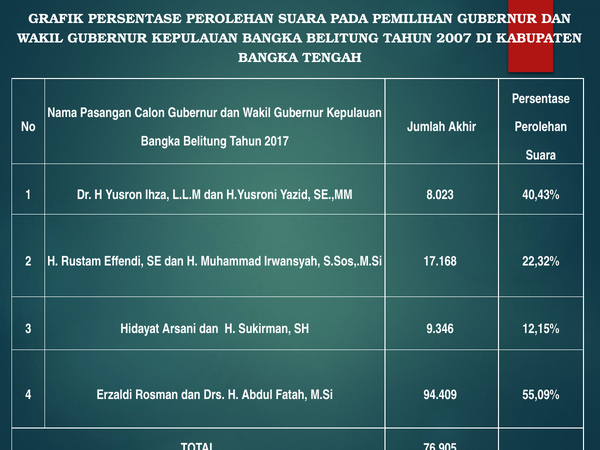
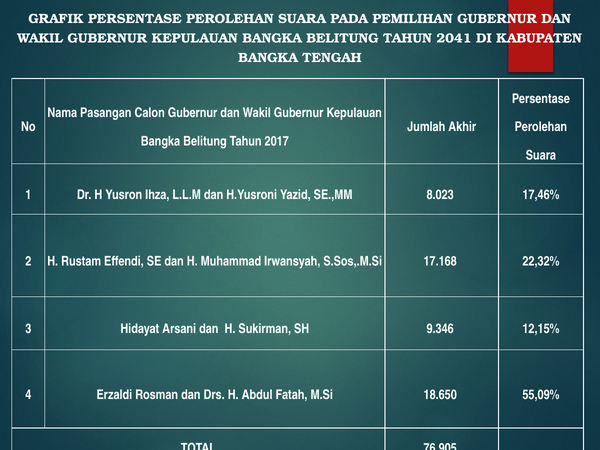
2007: 2007 -> 2041 (454, 38)
40,43%: 40,43% -> 17,46% (541, 195)
94.409: 94.409 -> 18.650 (440, 395)
